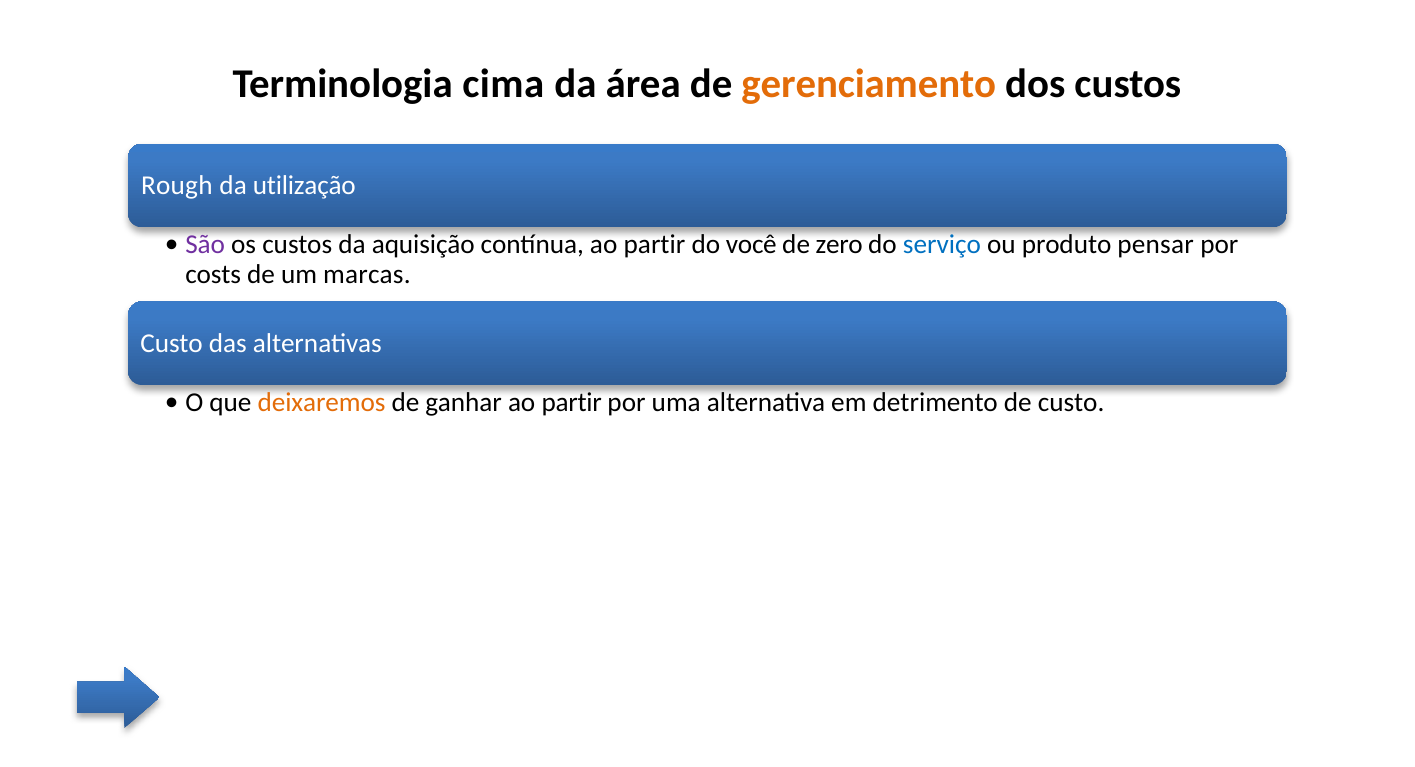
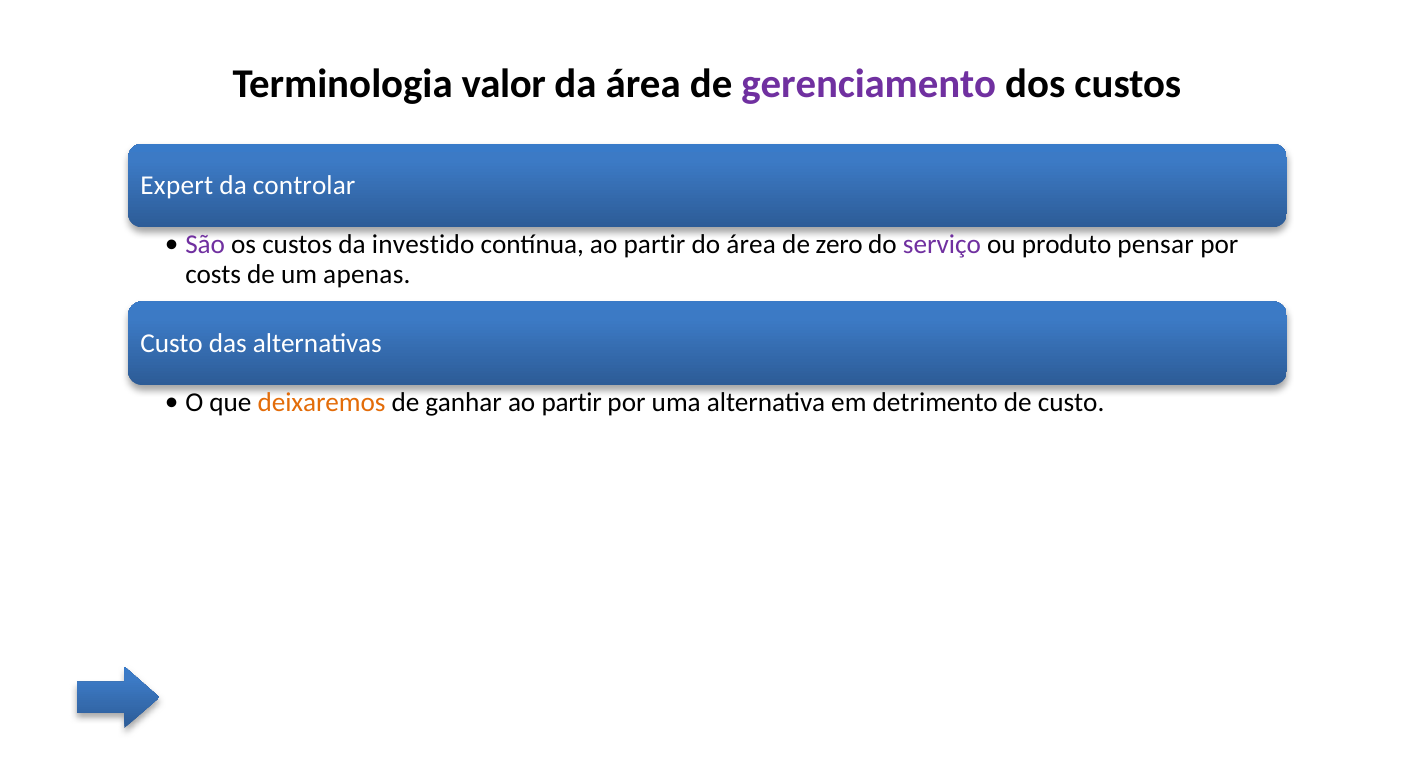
cima: cima -> valor (504, 84)
gerenciamento colour: orange -> purple (869, 84)
Rough: Rough -> Expert (177, 186)
utilização: utilização -> controlar (304, 186)
aquisição: aquisição -> investido (423, 245)
do você: você -> área (751, 245)
serviço colour: blue -> purple (942, 245)
marcas: marcas -> apenas (367, 274)
